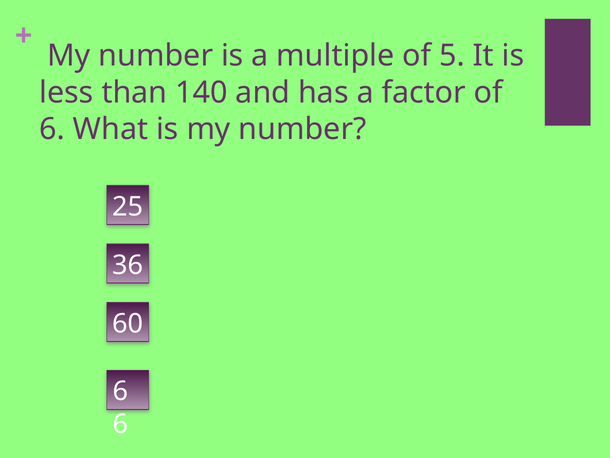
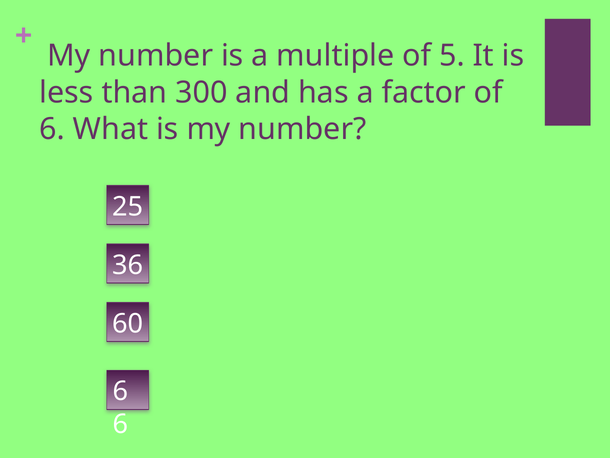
140: 140 -> 300 (201, 92)
